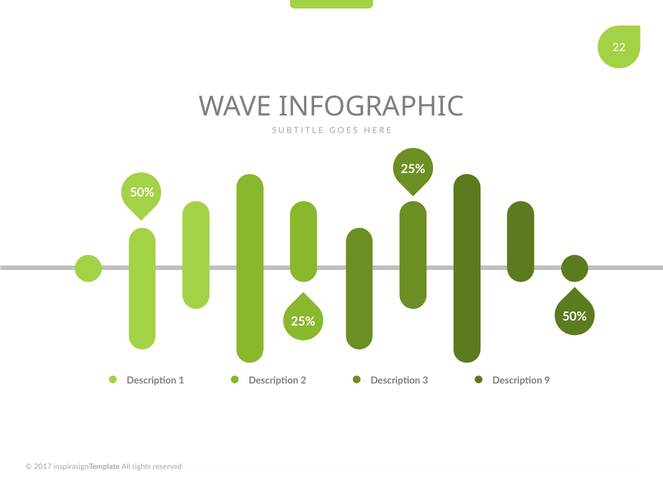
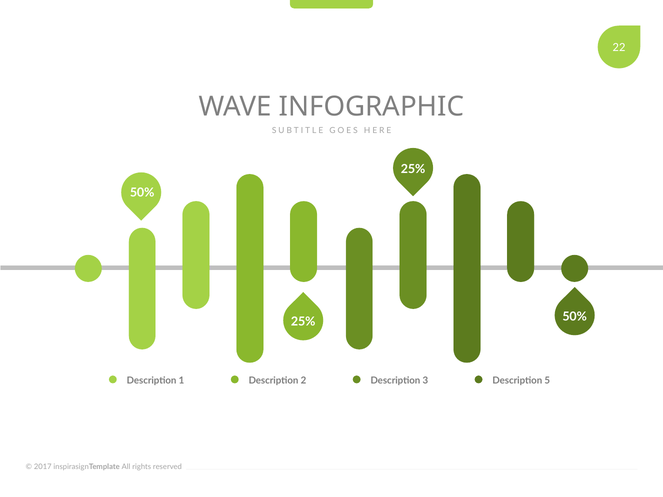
9: 9 -> 5 (547, 381)
